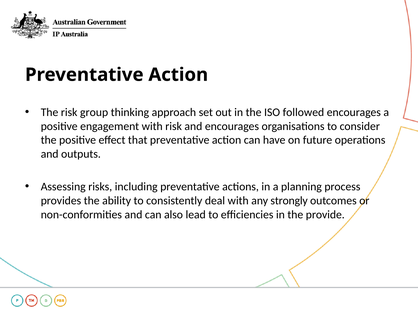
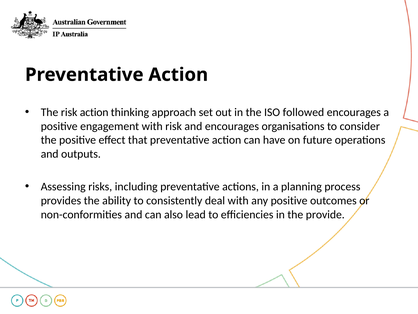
risk group: group -> action (94, 112)
any strongly: strongly -> positive (289, 200)
